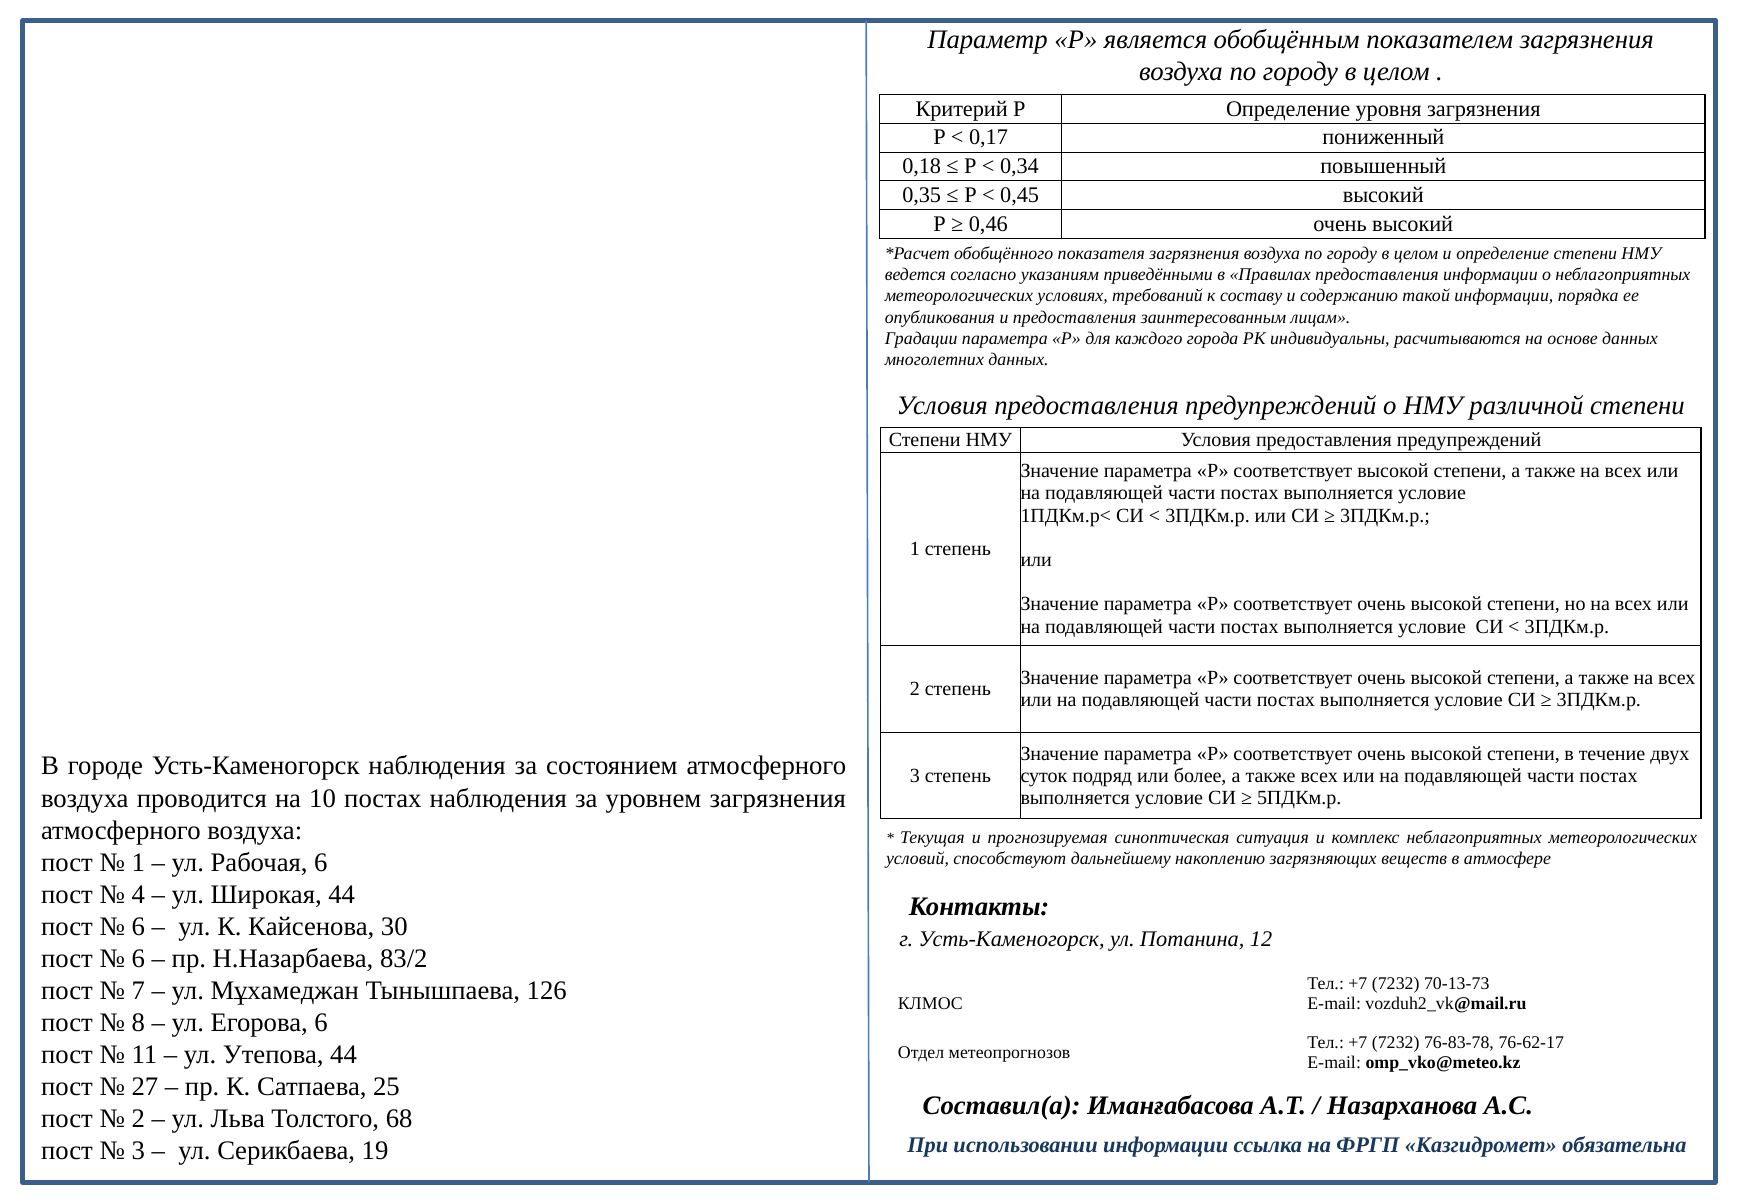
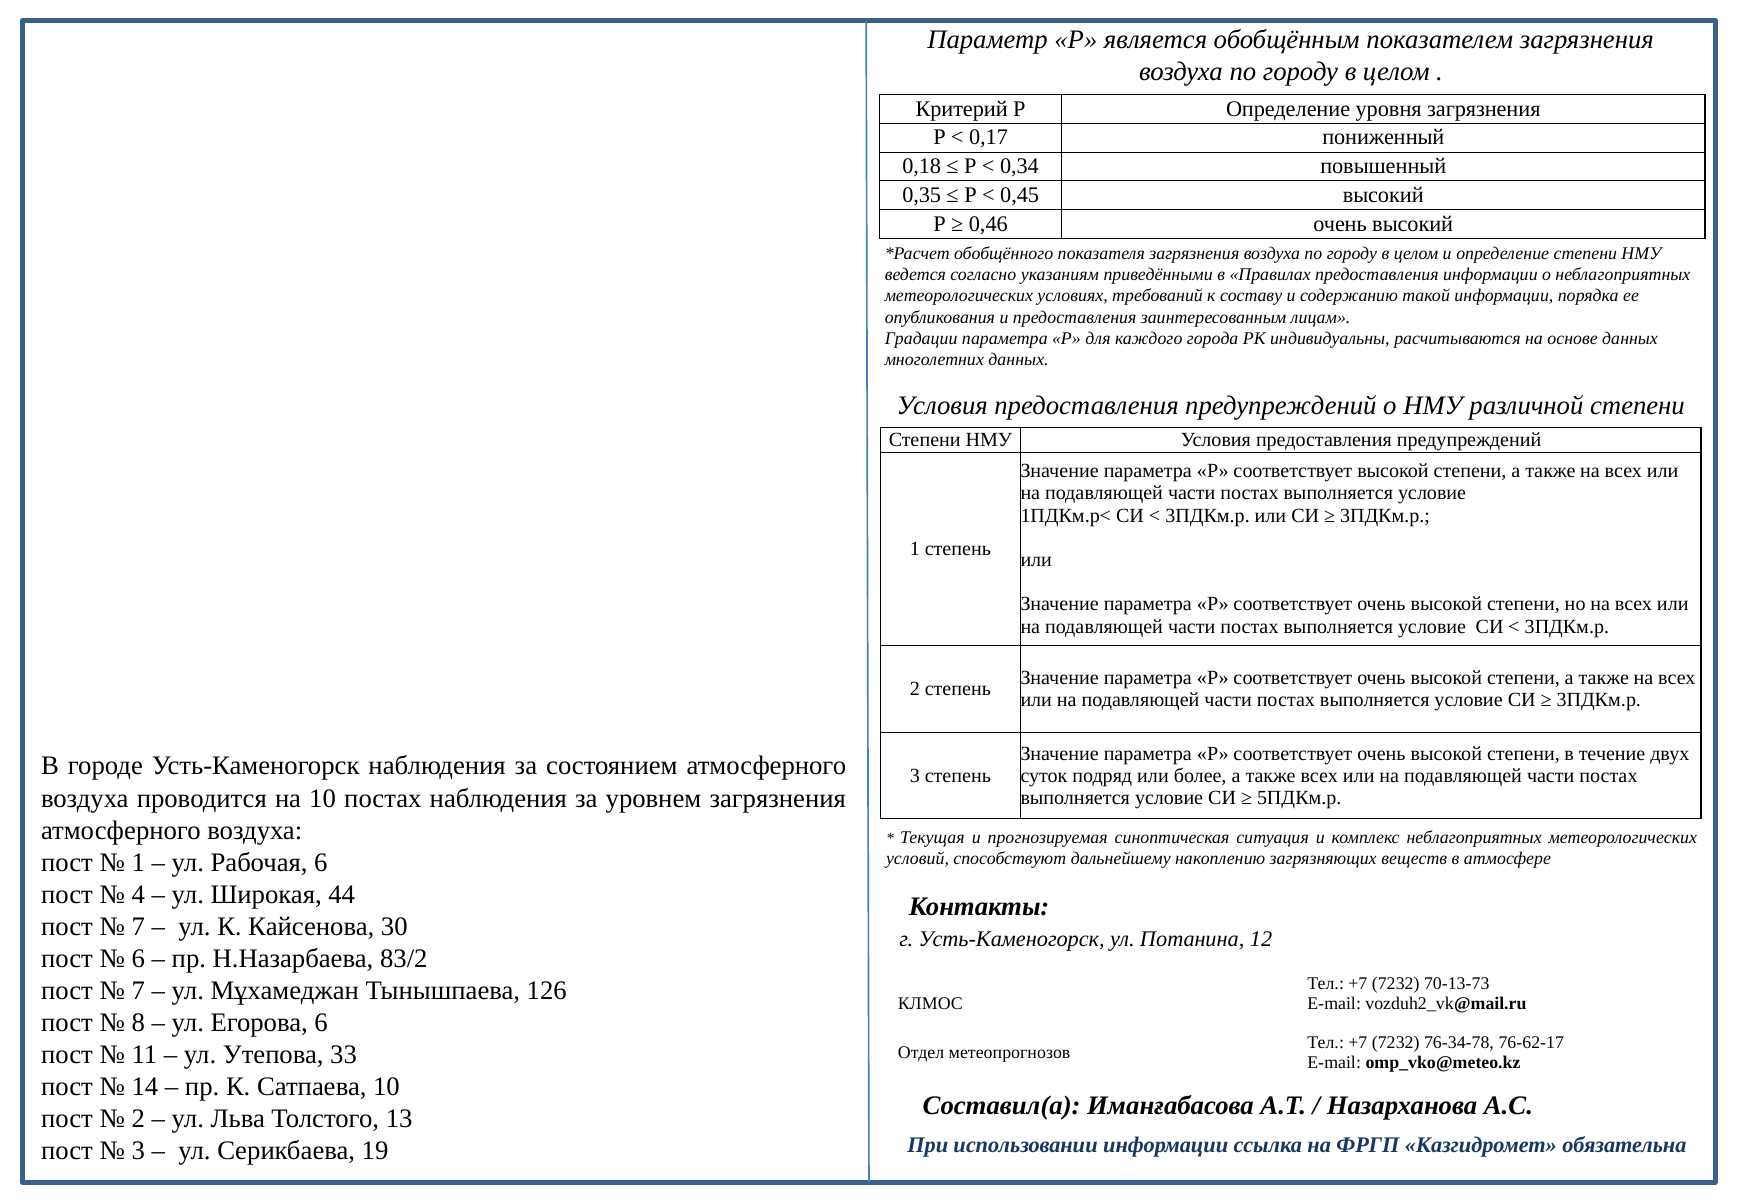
6: 6 -> 7 (138, 927)
76-83-78: 76-83-78 -> 76-34-78 (1459, 1043)
Утепова 44: 44 -> 33 (344, 1055)
27: 27 -> 14 (145, 1087)
Сатпаева 25: 25 -> 10 (386, 1087)
68: 68 -> 13 (399, 1119)
